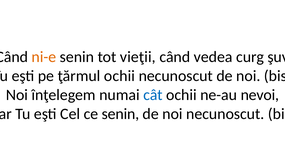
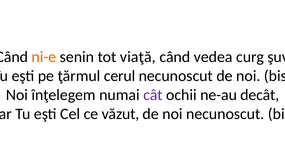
vieţii: vieţii -> viaţă (138, 57)
ţărmul ochii: ochii -> cerul (120, 76)
cât colour: blue -> purple (153, 95)
nevoi: nevoi -> decât (260, 95)
ce senin: senin -> văzut (120, 114)
